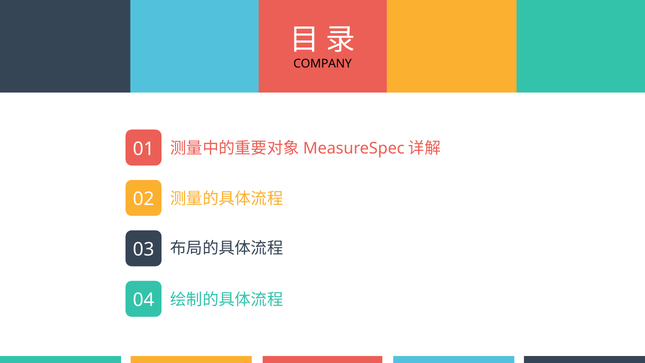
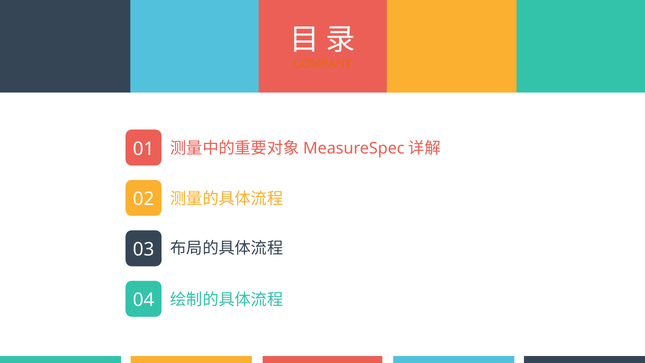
COMPANY colour: black -> orange (323, 64)
